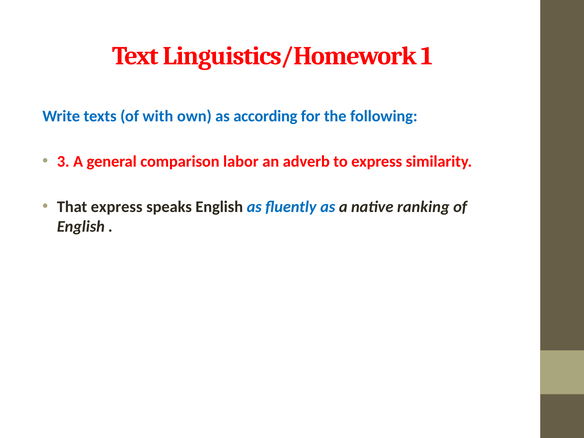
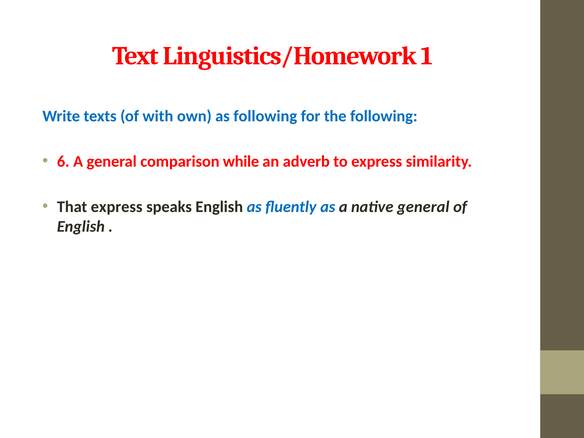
as according: according -> following (265, 116)
3: 3 -> 6 (63, 161)
labor: labor -> while (241, 161)
native ranking: ranking -> general (423, 207)
